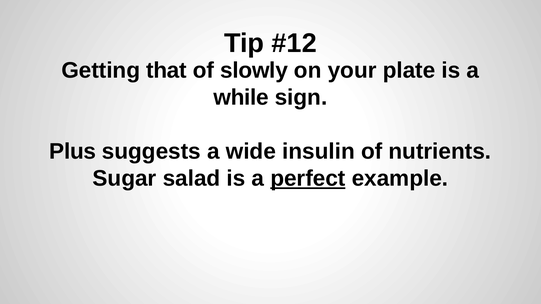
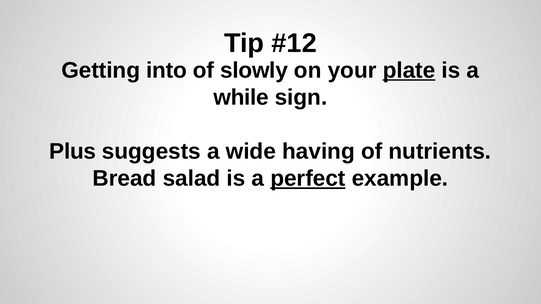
that: that -> into (166, 70)
plate underline: none -> present (409, 70)
insulin: insulin -> having (318, 152)
Sugar: Sugar -> Bread (124, 179)
